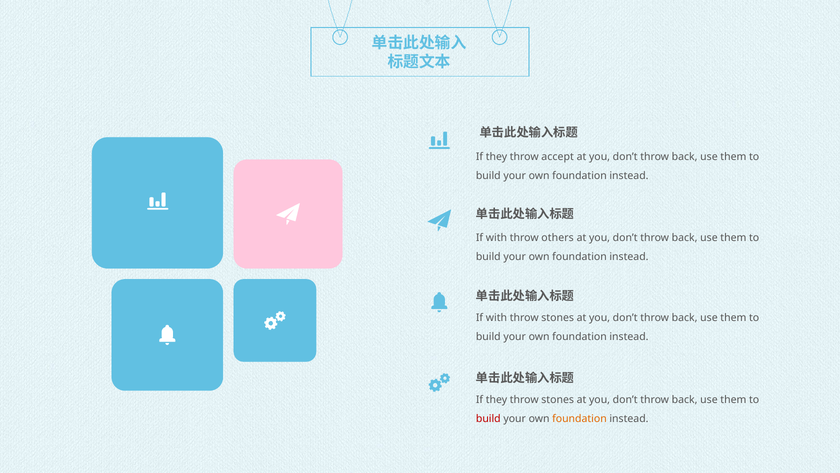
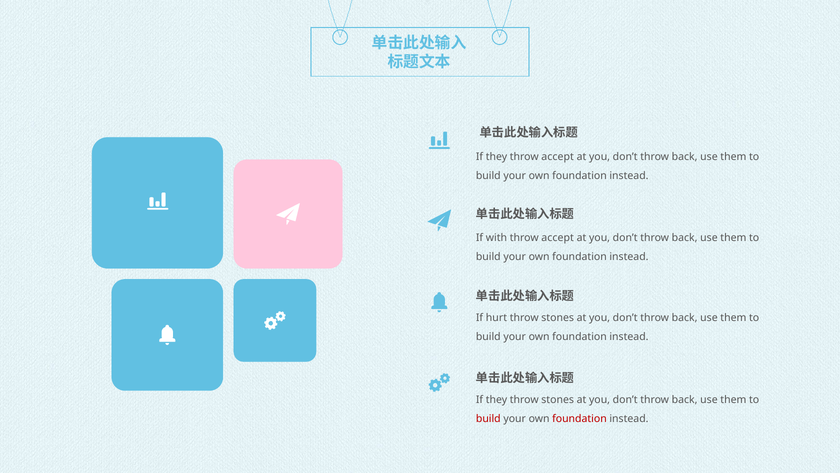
others: others -> accept (558, 237)
with: with -> hurt (496, 317)
foundation colour: orange -> red (579, 418)
